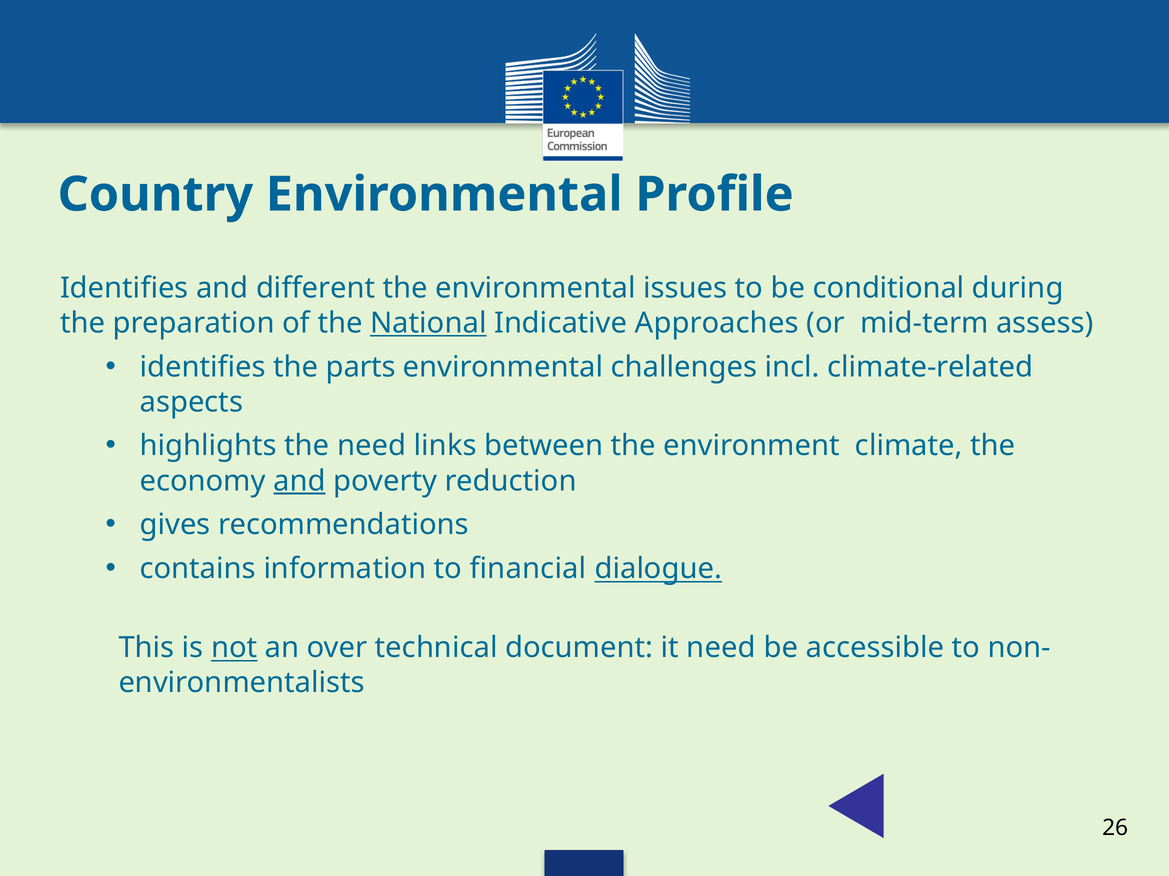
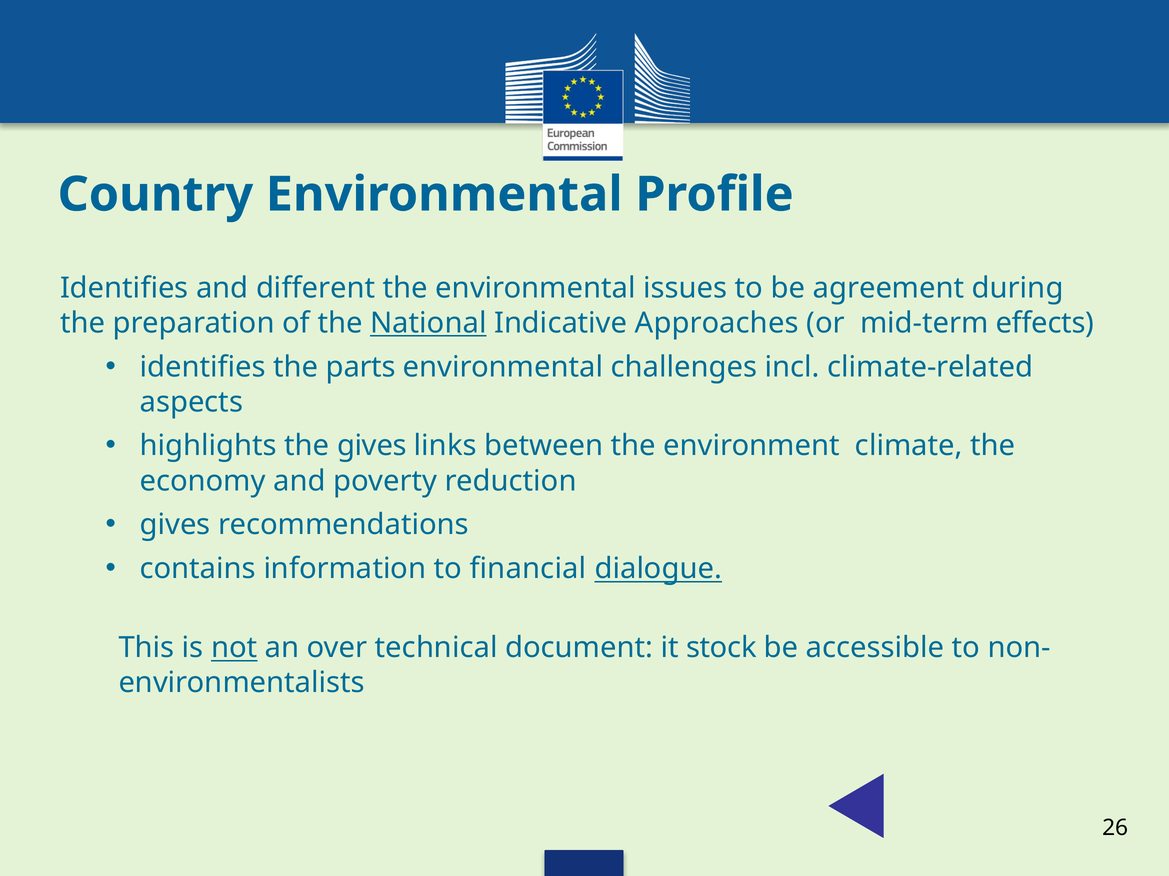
conditional: conditional -> agreement (889, 288)
assess: assess -> effects (1045, 323)
the need: need -> gives (372, 446)
and underline: present -> none (300, 481)
it need: need -> stock (721, 648)
